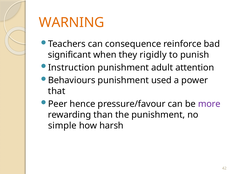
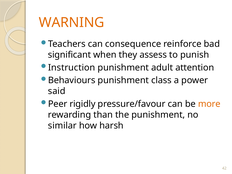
rigidly: rigidly -> assess (153, 55)
used: used -> class (161, 80)
that: that -> said (57, 91)
hence: hence -> rigidly (83, 104)
more colour: purple -> orange (209, 104)
simple: simple -> similar (62, 126)
